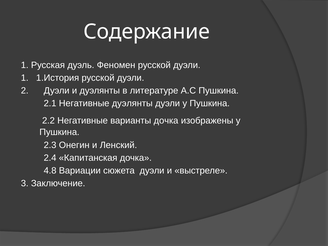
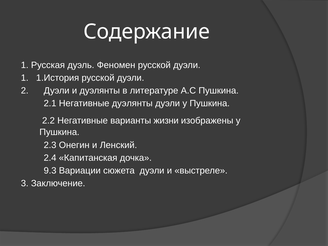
варианты дочка: дочка -> жизни (166, 121)
4.8: 4.8 -> 9.3 (50, 171)
